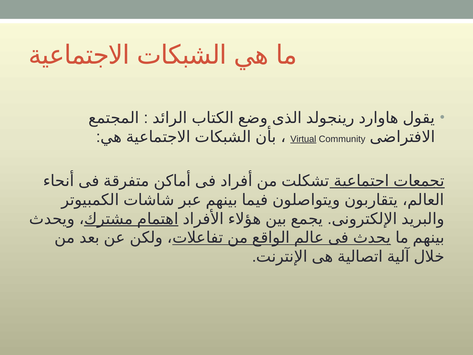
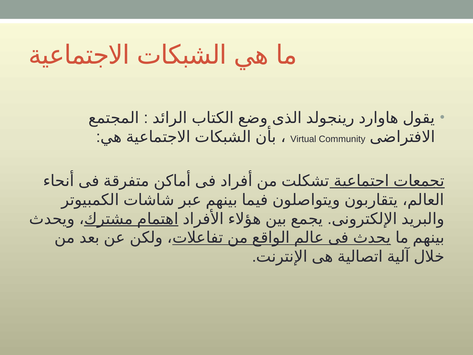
Virtual underline: present -> none (303, 139)
